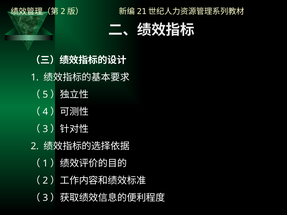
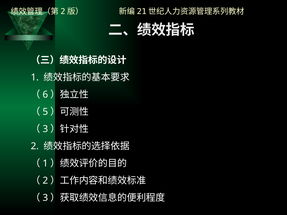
5: 5 -> 6 (45, 95)
4: 4 -> 5 (45, 112)
